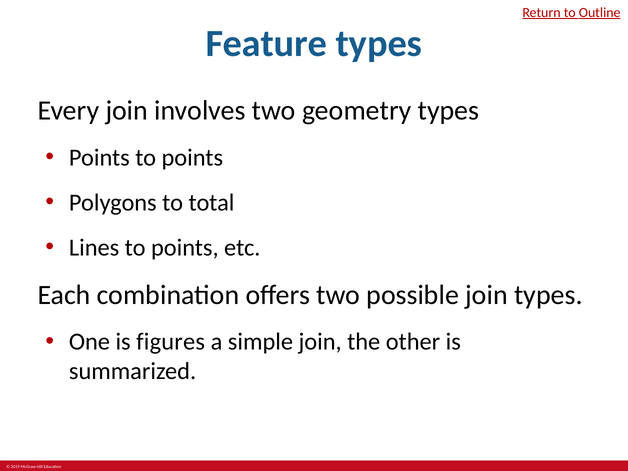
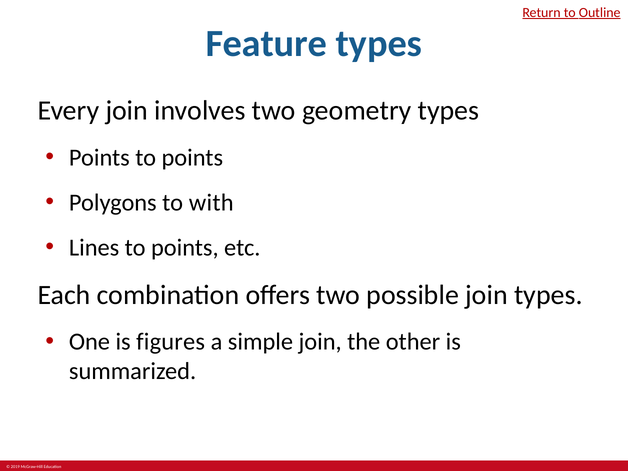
total: total -> with (211, 203)
